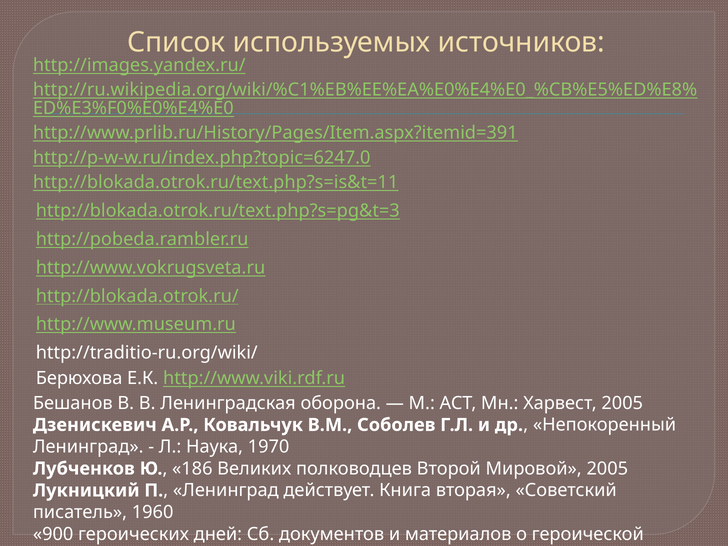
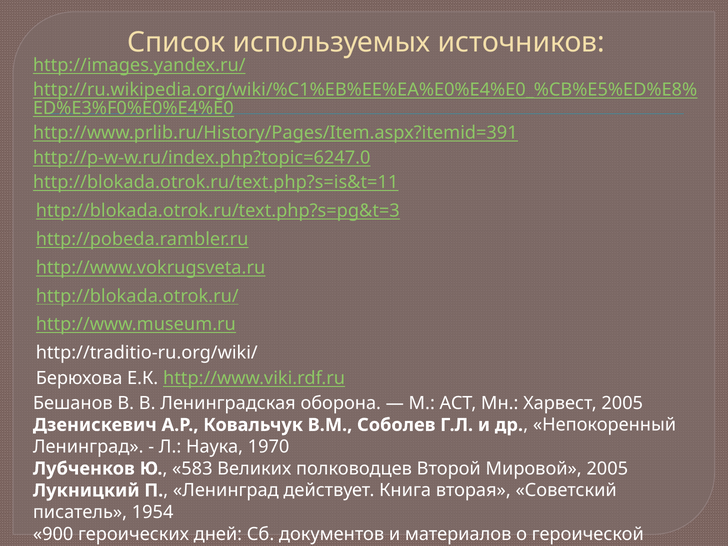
186: 186 -> 583 (192, 469)
1960: 1960 -> 1954 (153, 512)
